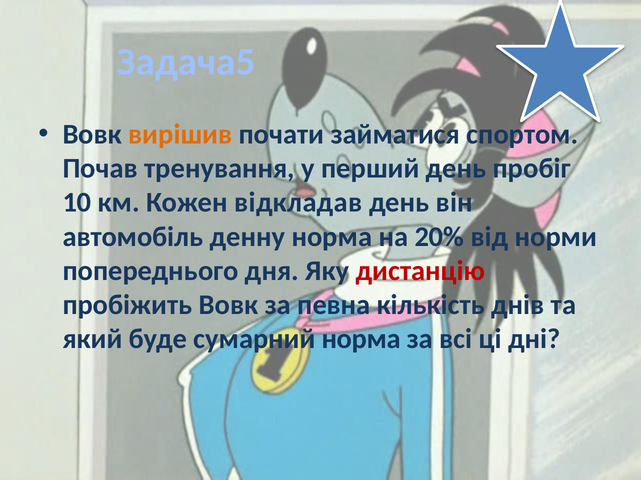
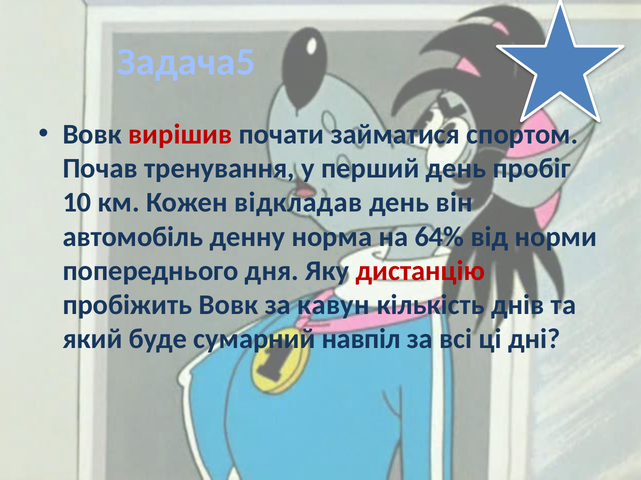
вирішив colour: orange -> red (180, 134)
20%: 20% -> 64% (439, 237)
певна: певна -> кавун (334, 305)
сумарний норма: норма -> навпіл (361, 340)
